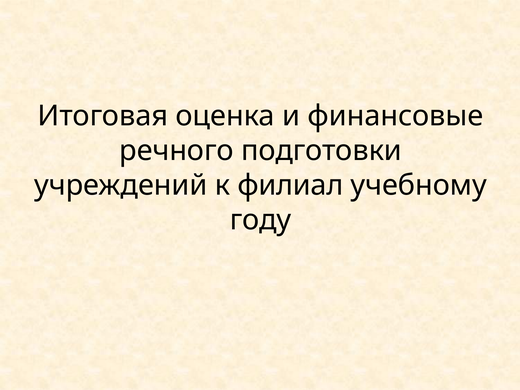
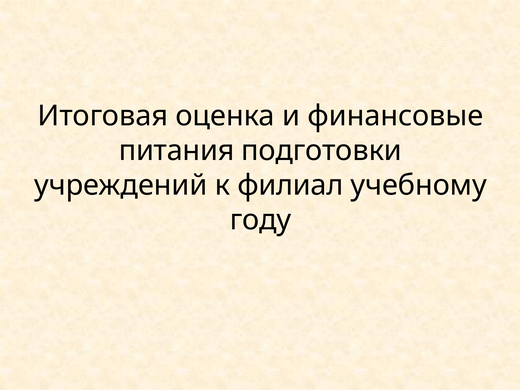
речного: речного -> питания (177, 151)
